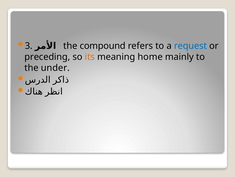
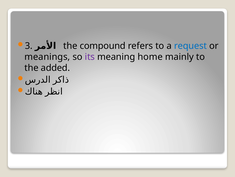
preceding: preceding -> meanings (47, 57)
its colour: orange -> purple (90, 57)
under: under -> added (55, 68)
